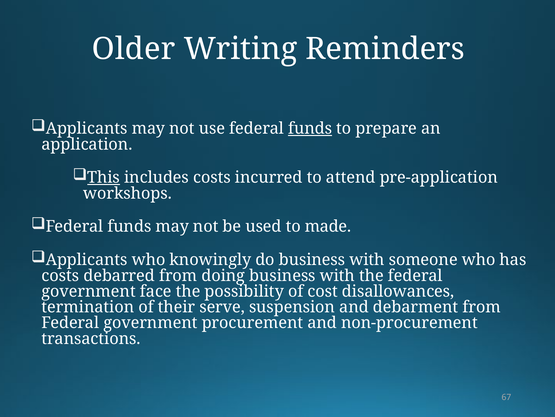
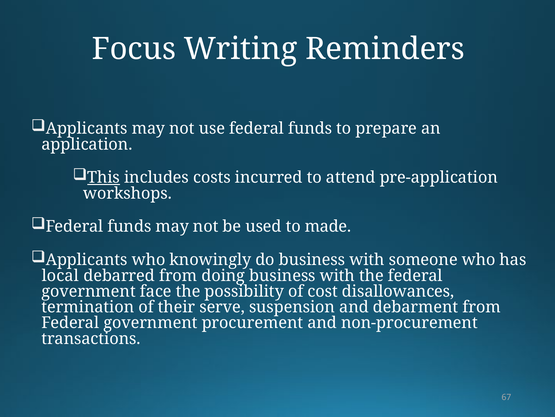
Older: Older -> Focus (134, 49)
funds underline: present -> none (310, 128)
costs: costs -> local (60, 275)
